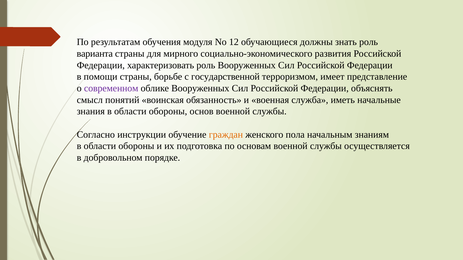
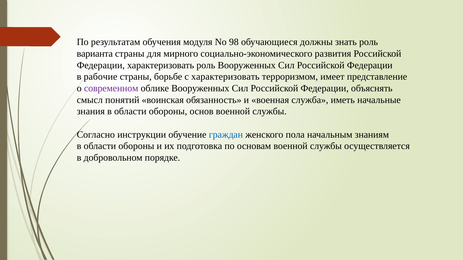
12: 12 -> 98 (234, 42)
помощи: помощи -> рабочие (101, 77)
с государственной: государственной -> характеризовать (225, 77)
граждан colour: orange -> blue (226, 135)
